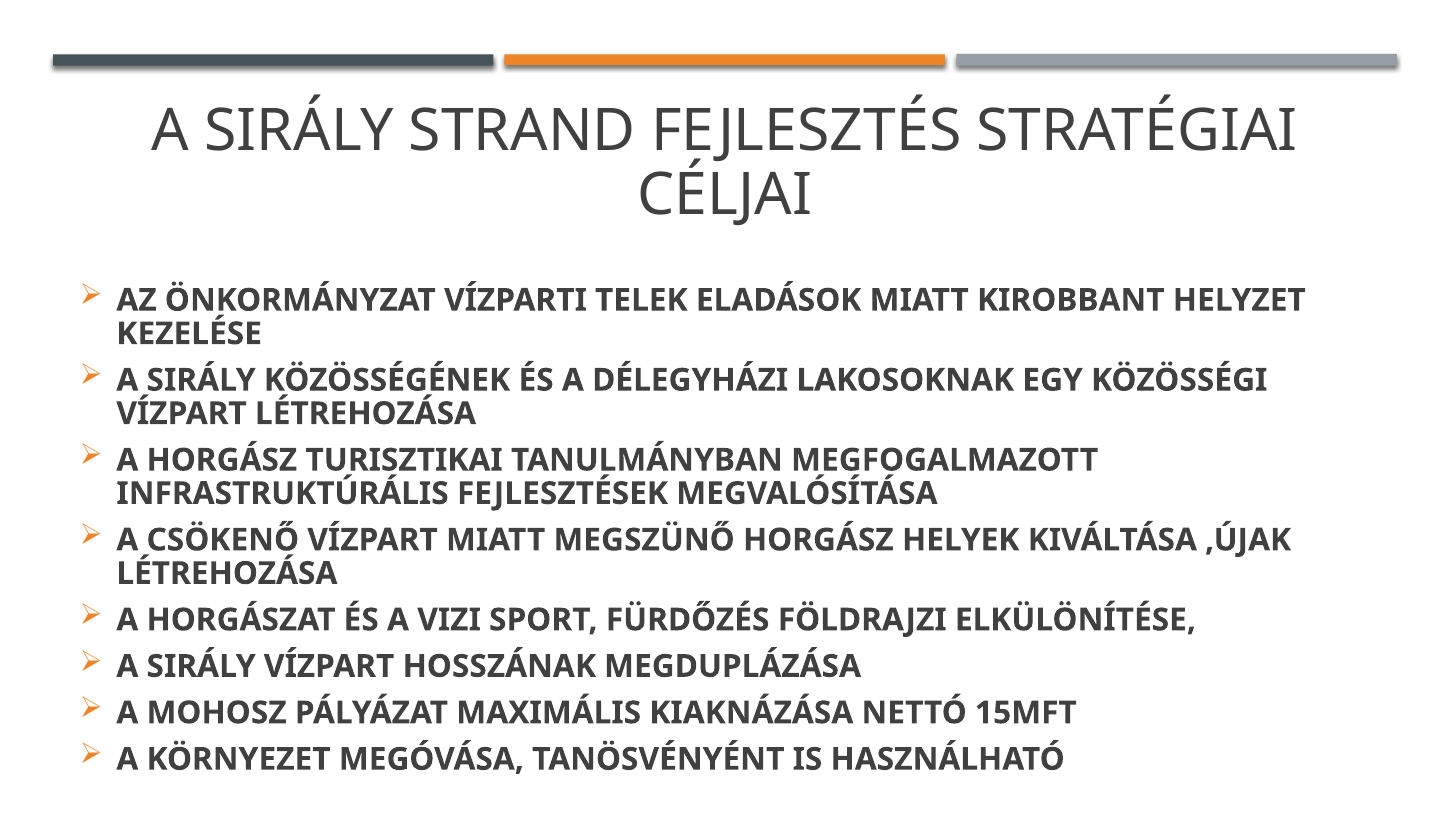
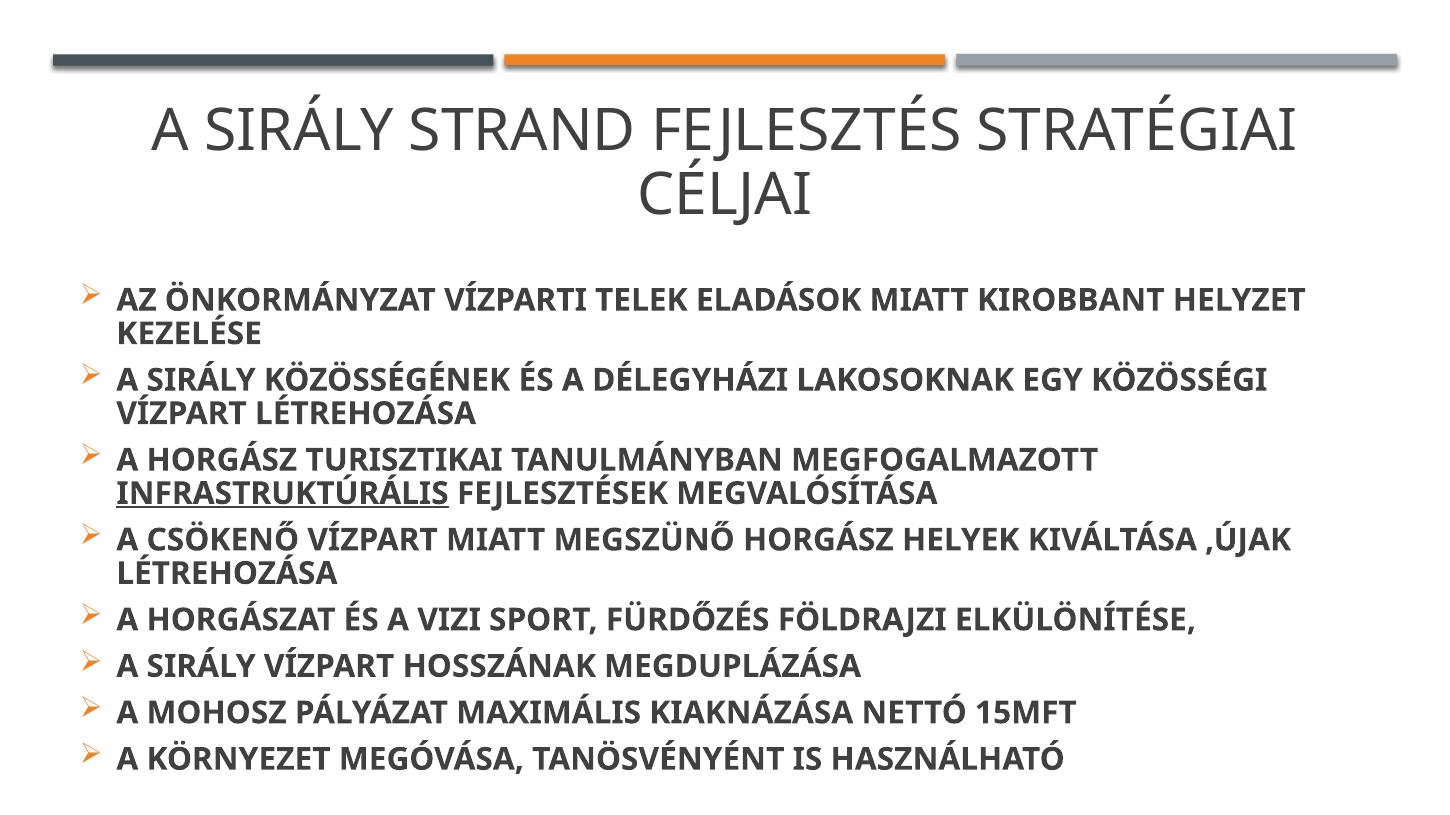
INFRASTRUKTÚRÁLIS underline: none -> present (283, 494)
